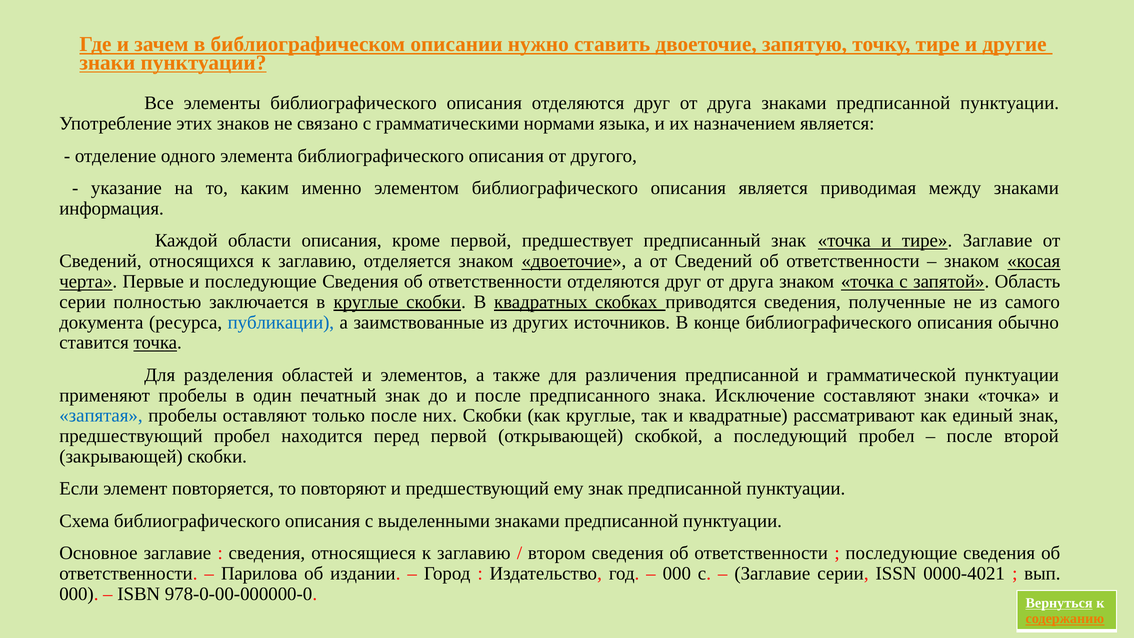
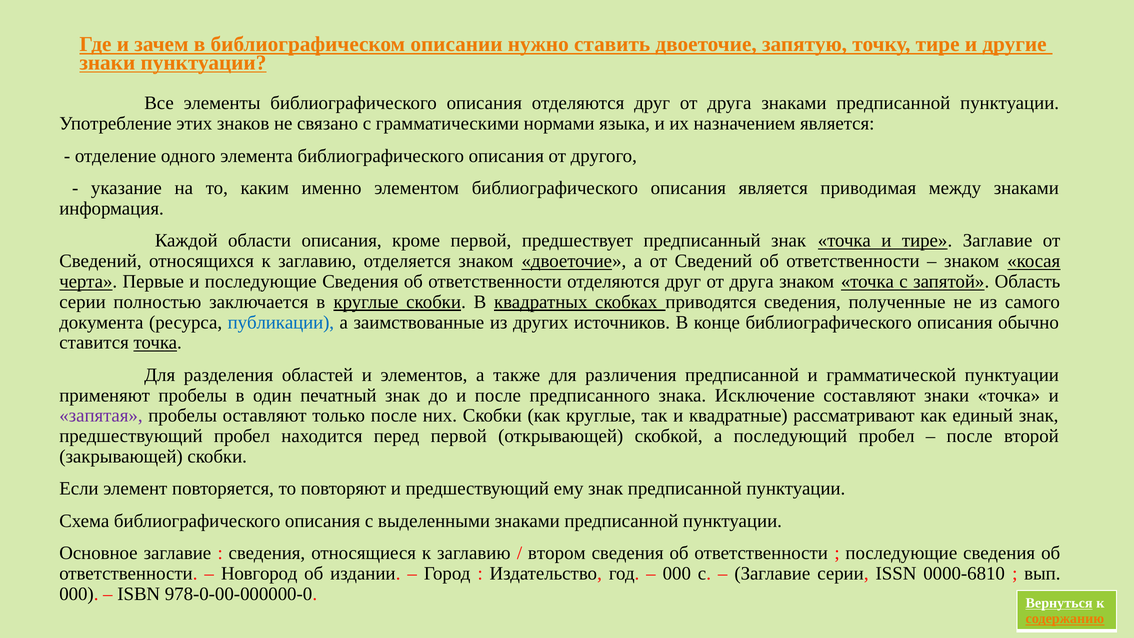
запятая colour: blue -> purple (101, 416)
Парилова: Парилова -> Новгород (259, 573)
0000-4021: 0000-4021 -> 0000-6810 (964, 573)
